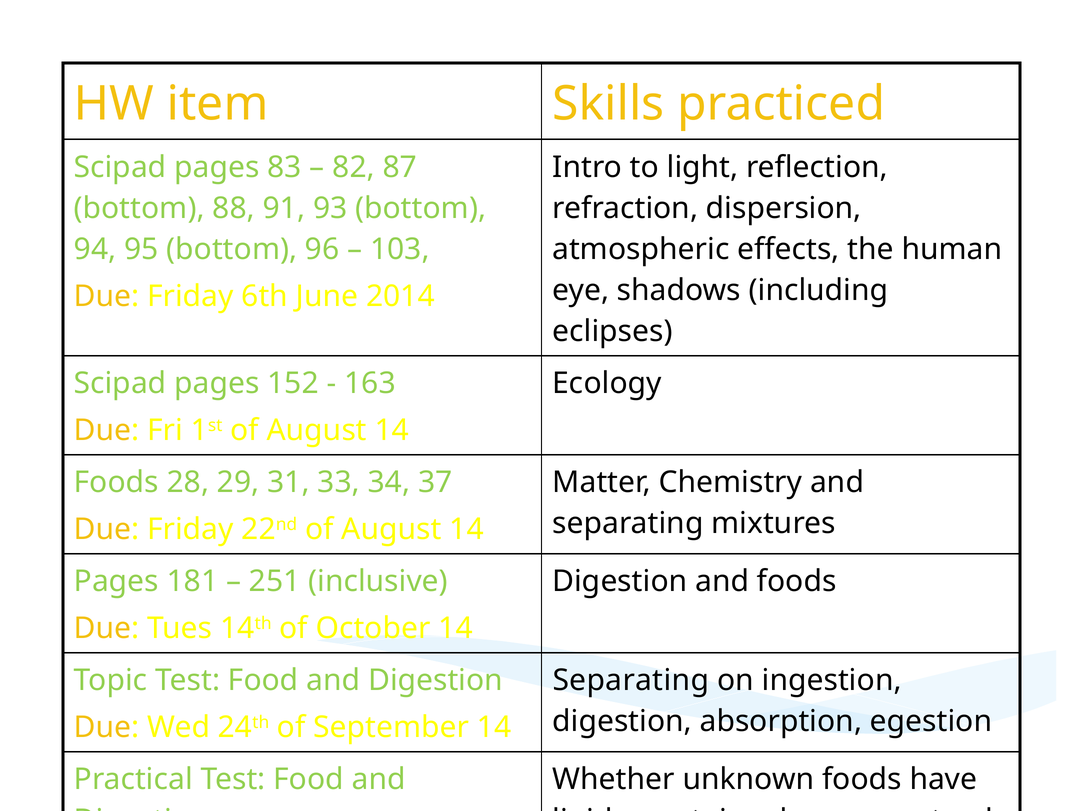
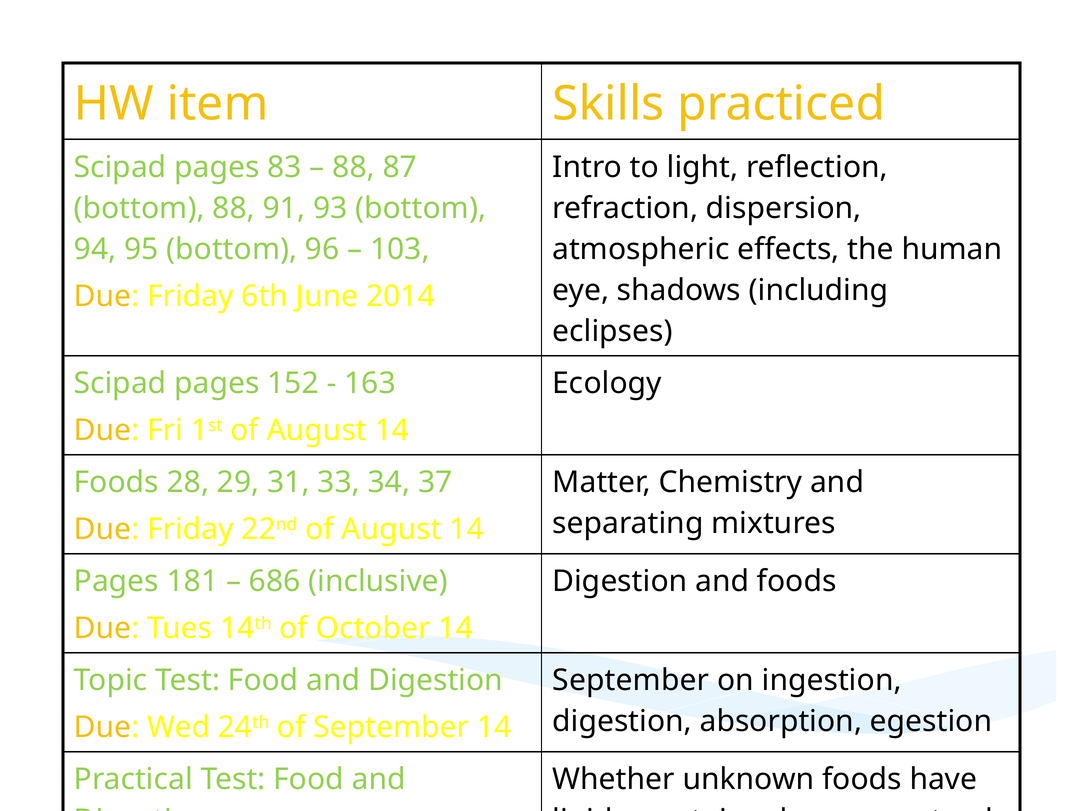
82: 82 -> 88 (354, 167)
251: 251 -> 686 (275, 581)
Separating: Separating -> September (631, 680)
